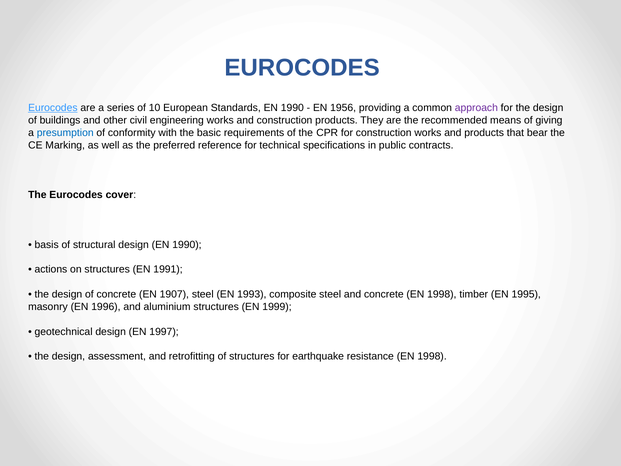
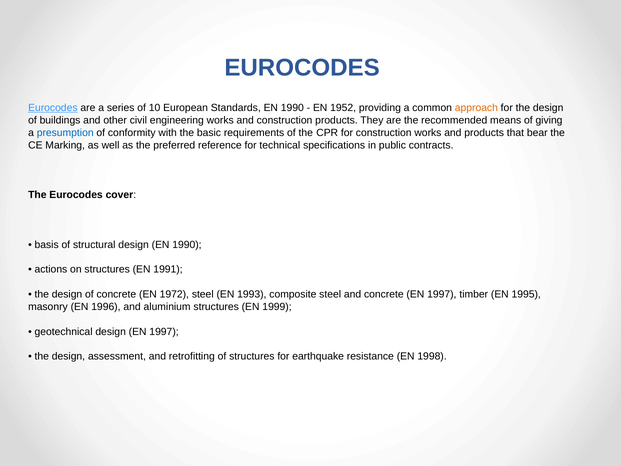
1956: 1956 -> 1952 (343, 108)
approach colour: purple -> orange (476, 108)
1907: 1907 -> 1972 (174, 294)
concrete EN 1998: 1998 -> 1997 (442, 294)
